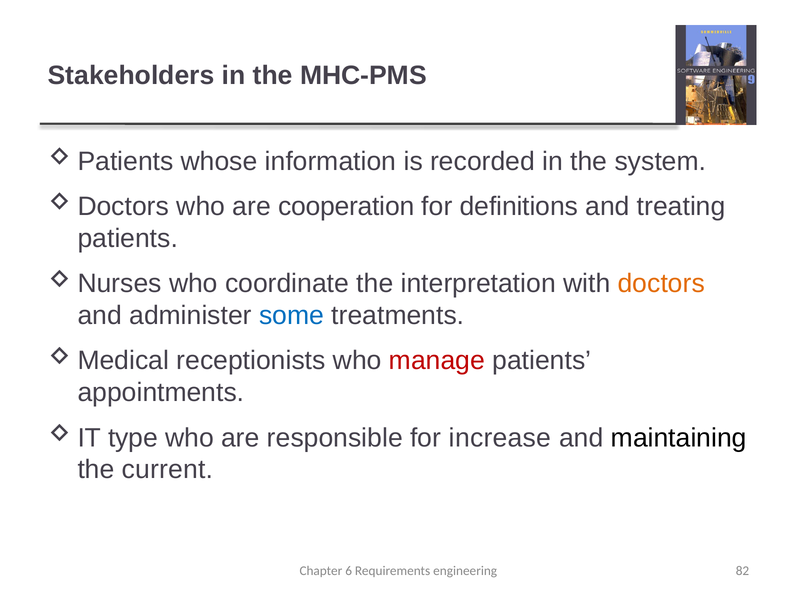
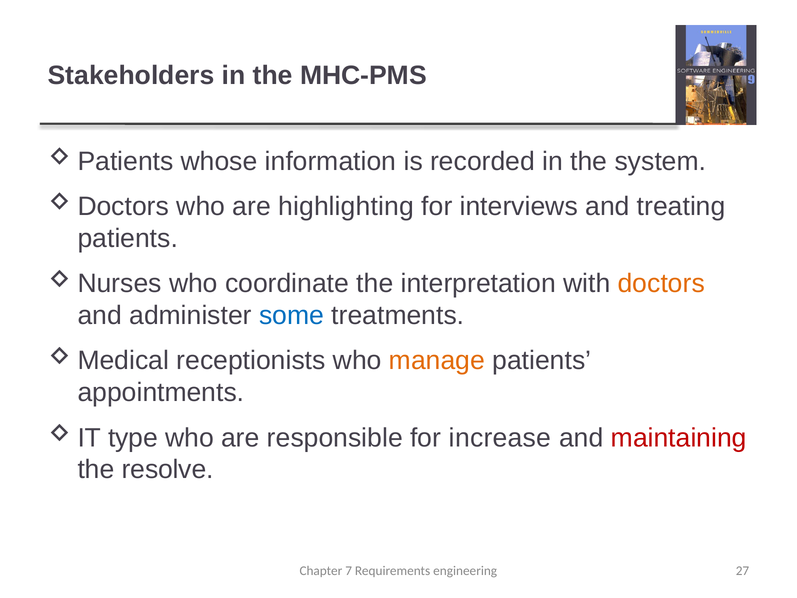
cooperation: cooperation -> highlighting (346, 206)
definitions: definitions -> interviews (519, 206)
manage colour: red -> orange (437, 361)
maintaining colour: black -> red (679, 438)
current: current -> resolve (168, 469)
6: 6 -> 7 (349, 571)
82: 82 -> 27 (742, 571)
